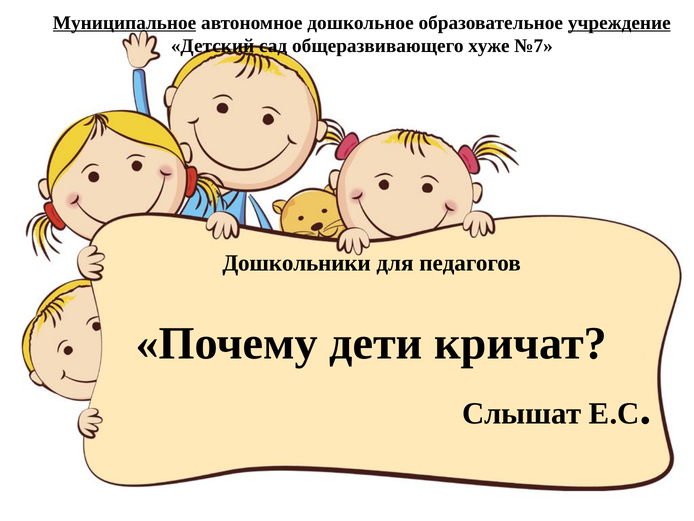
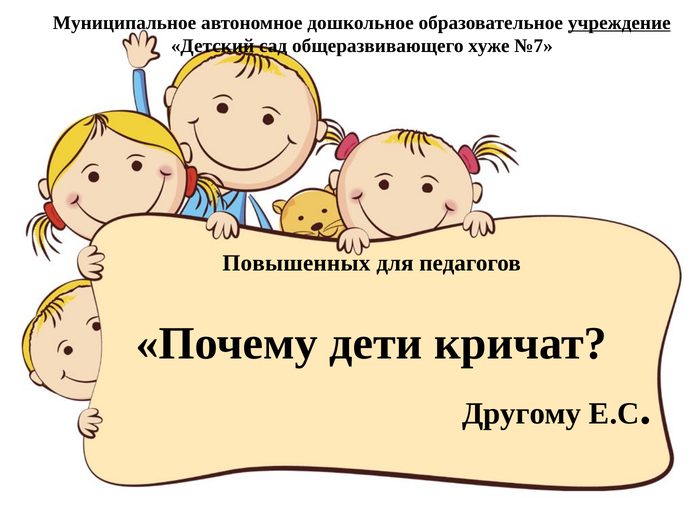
Муниципальное underline: present -> none (125, 23)
Дошкольники: Дошкольники -> Повышенных (296, 263)
Слышат: Слышат -> Другому (522, 413)
